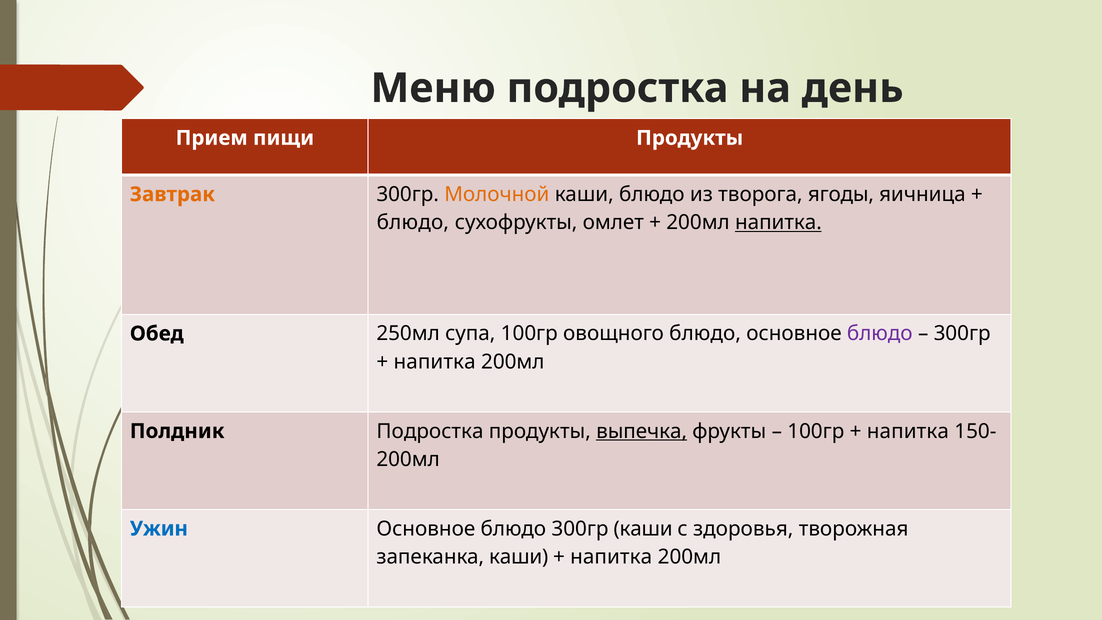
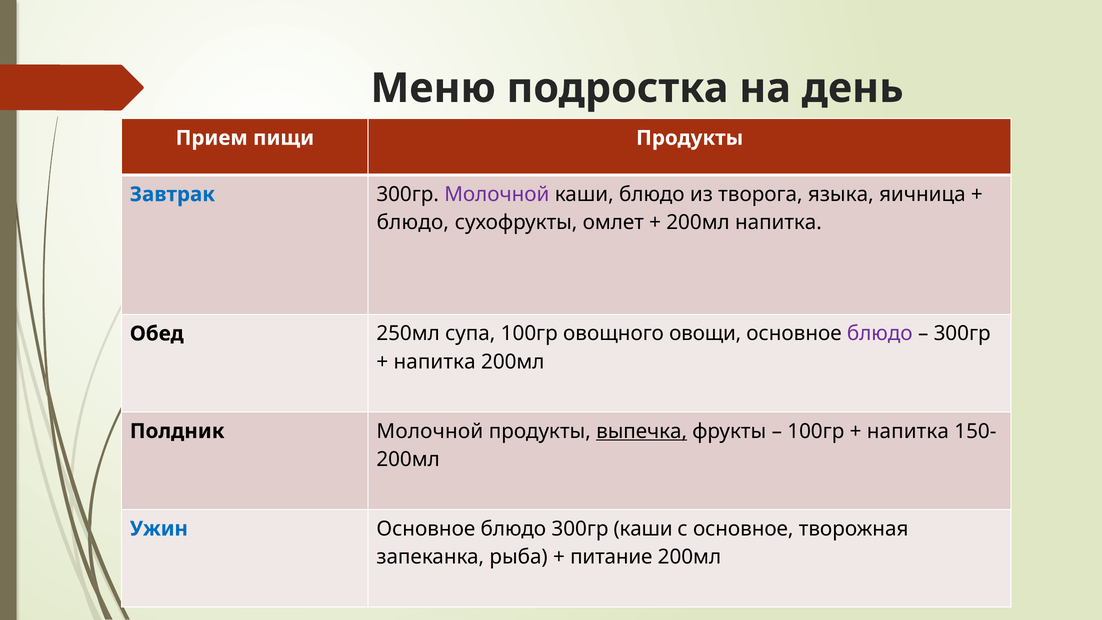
Завтрак colour: orange -> blue (172, 194)
Молочной colour: orange -> purple (497, 194)
ягоды: ягоды -> языка (841, 194)
напитка underline: present -> none (778, 222)
овощного блюдо: блюдо -> овощи (705, 334)
Полдник Подростка: Подростка -> Молочной (430, 431)
с здоровья: здоровья -> основное (743, 529)
запеканка каши: каши -> рыба (519, 557)
напитка: напитка -> питание (611, 557)
